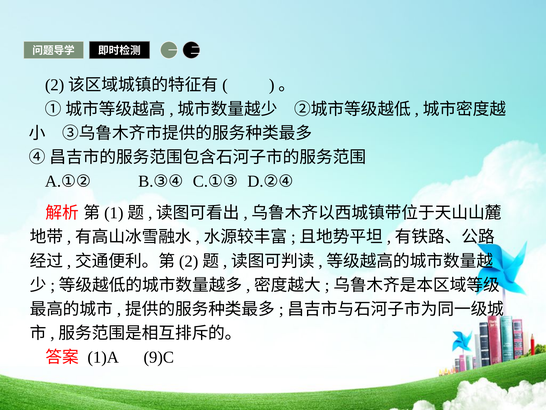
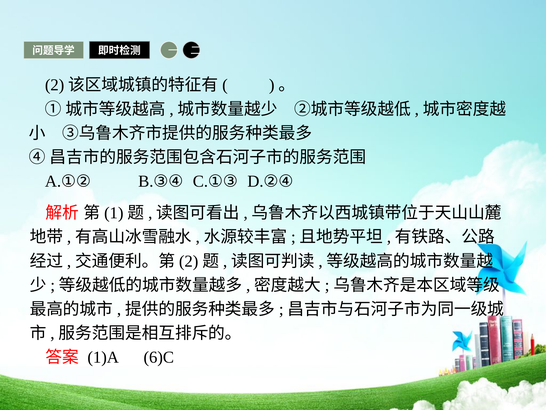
9)C: 9)C -> 6)C (159, 357)
